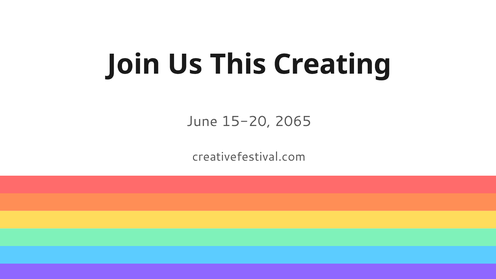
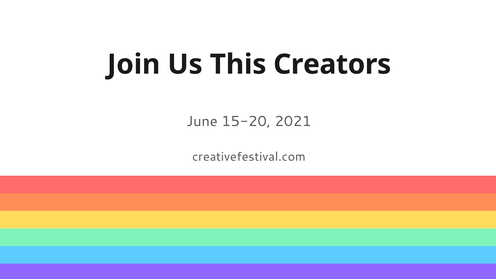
Creating: Creating -> Creators (332, 64)
2065: 2065 -> 2021 (293, 121)
